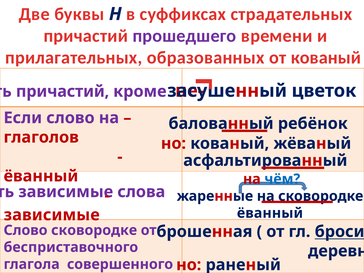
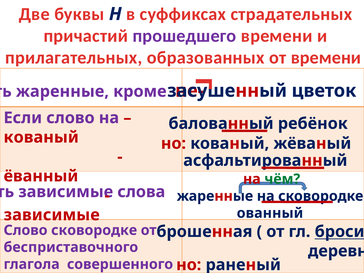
от кованый: кованый -> времени (326, 58)
причастий: причастий -> жаренные (62, 91)
глаголов: глаголов -> кованый (41, 137)
чём colour: blue -> green (282, 179)
ёванный: ёванный -> ованный (270, 213)
